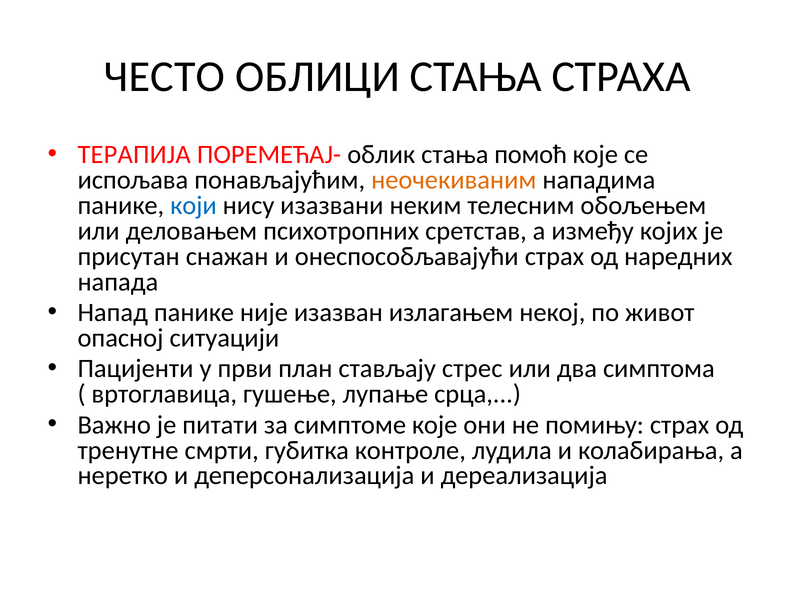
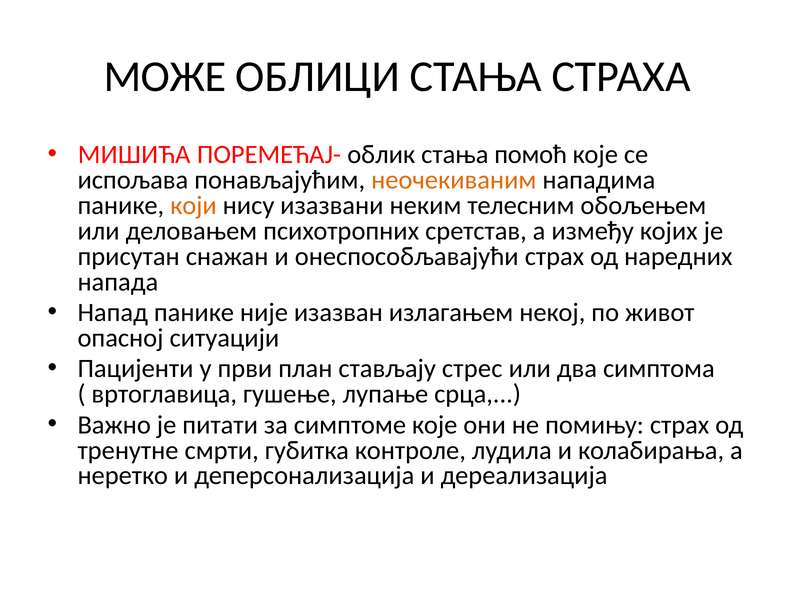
ЧЕСТО: ЧЕСТО -> МОЖЕ (165, 77)
ТЕРАПИЈА: ТЕРАПИЈА -> МИШИЋА (134, 155)
који colour: blue -> orange (193, 206)
